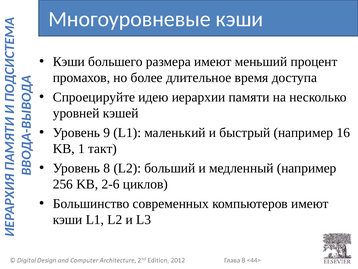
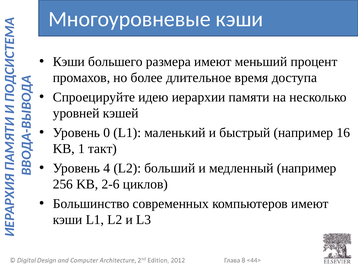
9: 9 -> 0 (107, 132)
Уровень 8: 8 -> 4 (107, 168)
